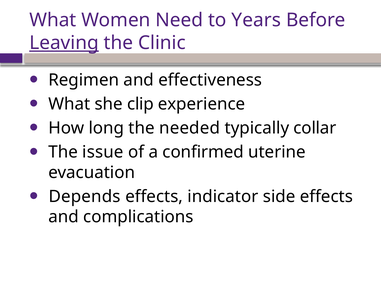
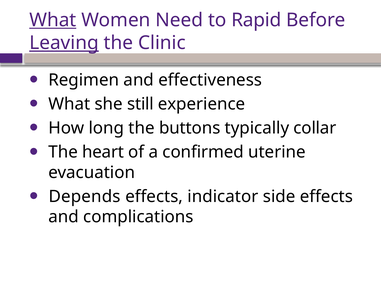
What underline: none -> present (53, 20)
Years: Years -> Rapid (256, 20)
clip: clip -> still (140, 104)
needed: needed -> buttons (190, 128)
issue: issue -> heart (103, 152)
